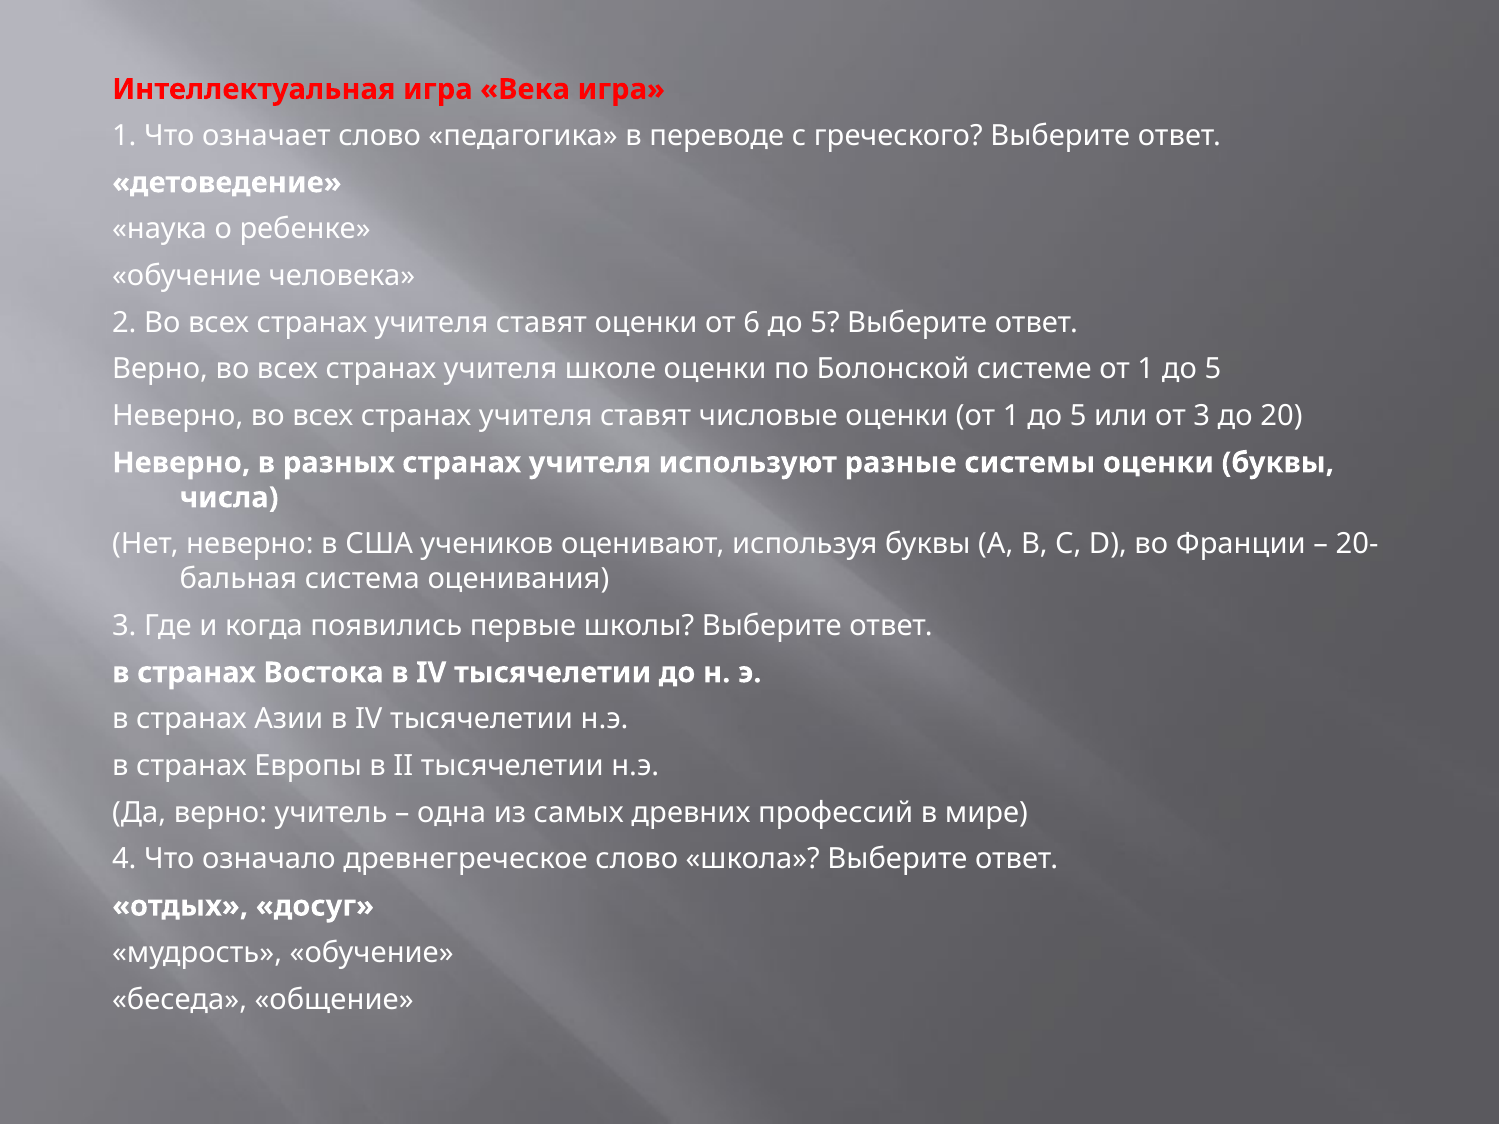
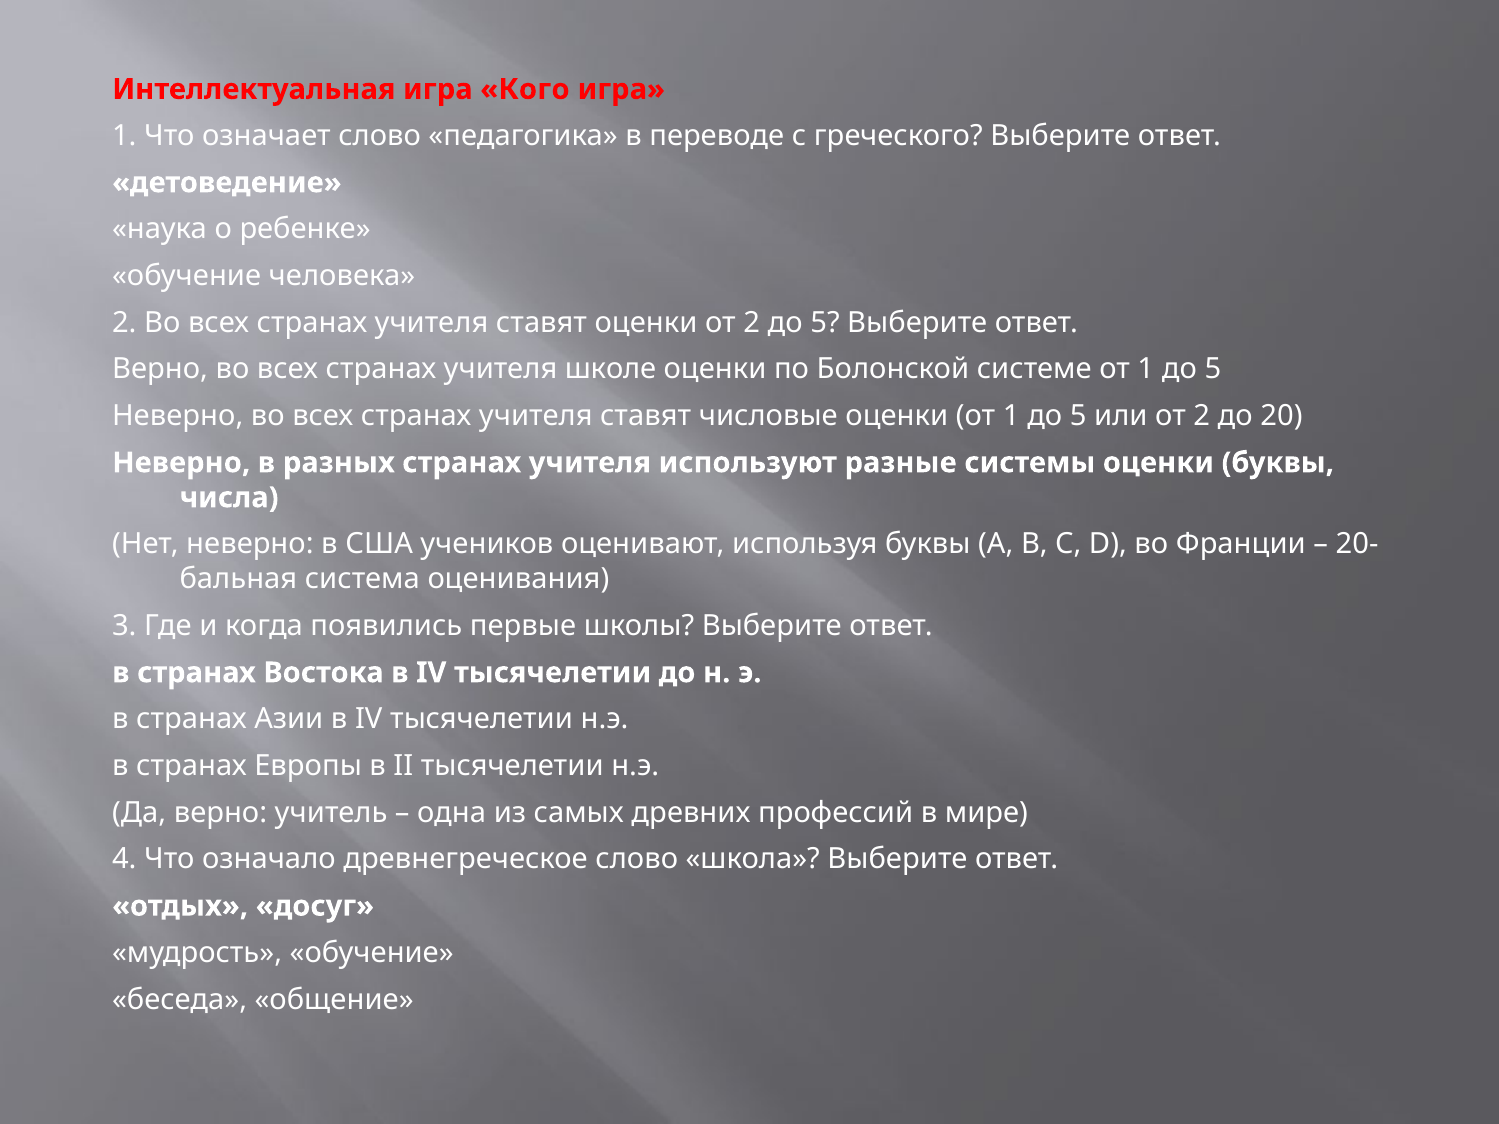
Века: Века -> Кого (525, 89)
оценки от 6: 6 -> 2 (752, 323)
или от 3: 3 -> 2 (1202, 416)
